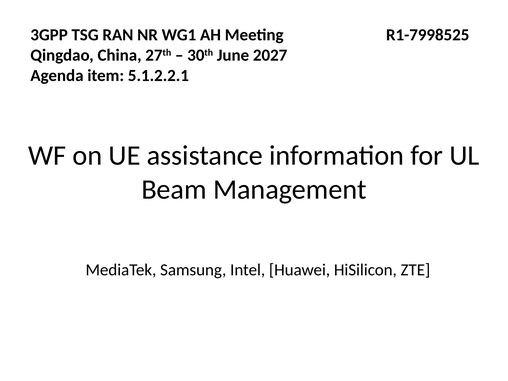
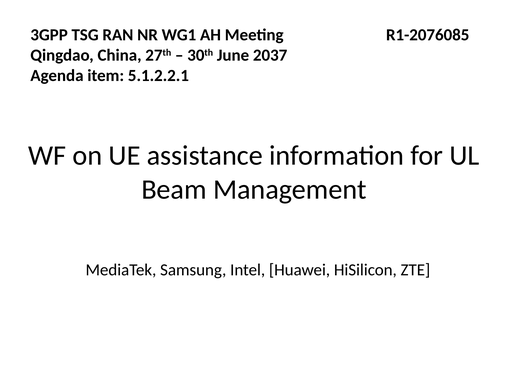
R1-7998525: R1-7998525 -> R1-2076085 (428, 35)
2027: 2027 -> 2037 (270, 55)
